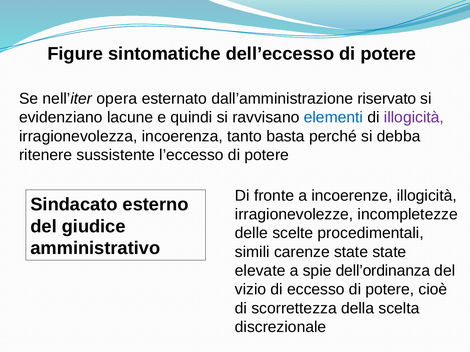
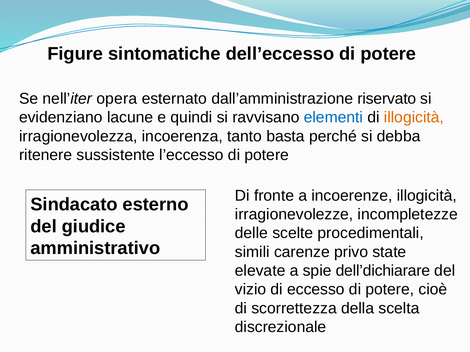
illogicità colour: purple -> orange (414, 118)
carenze state: state -> privo (351, 252)
dell’ordinanza: dell’ordinanza -> dell’dichiarare (383, 271)
